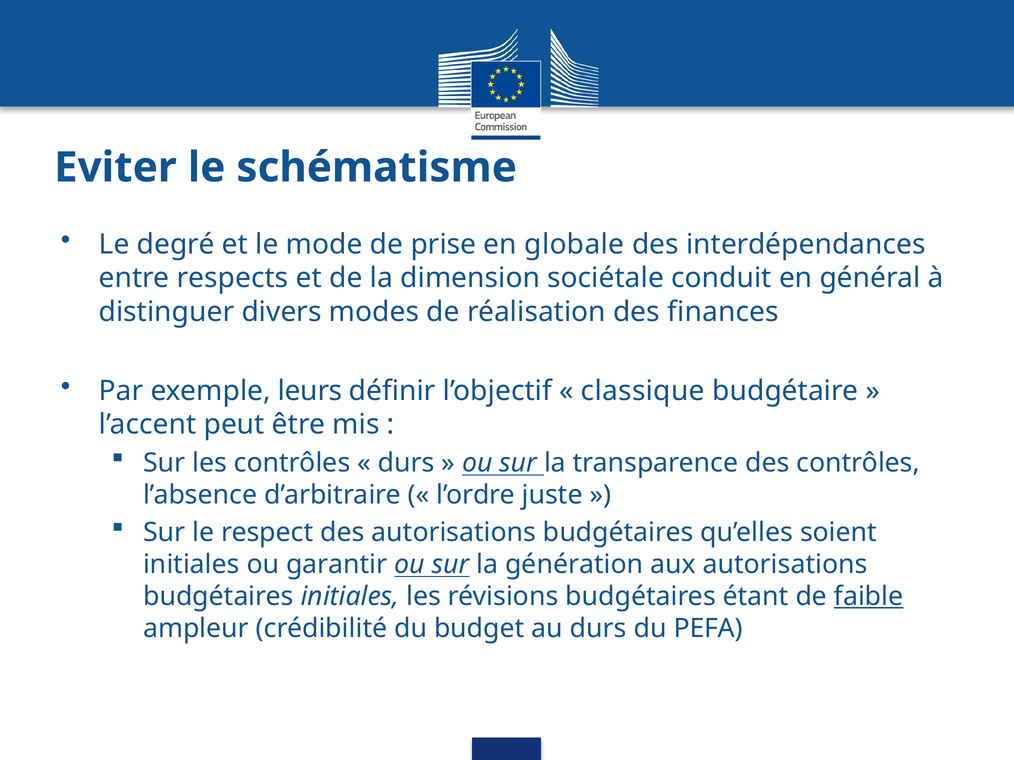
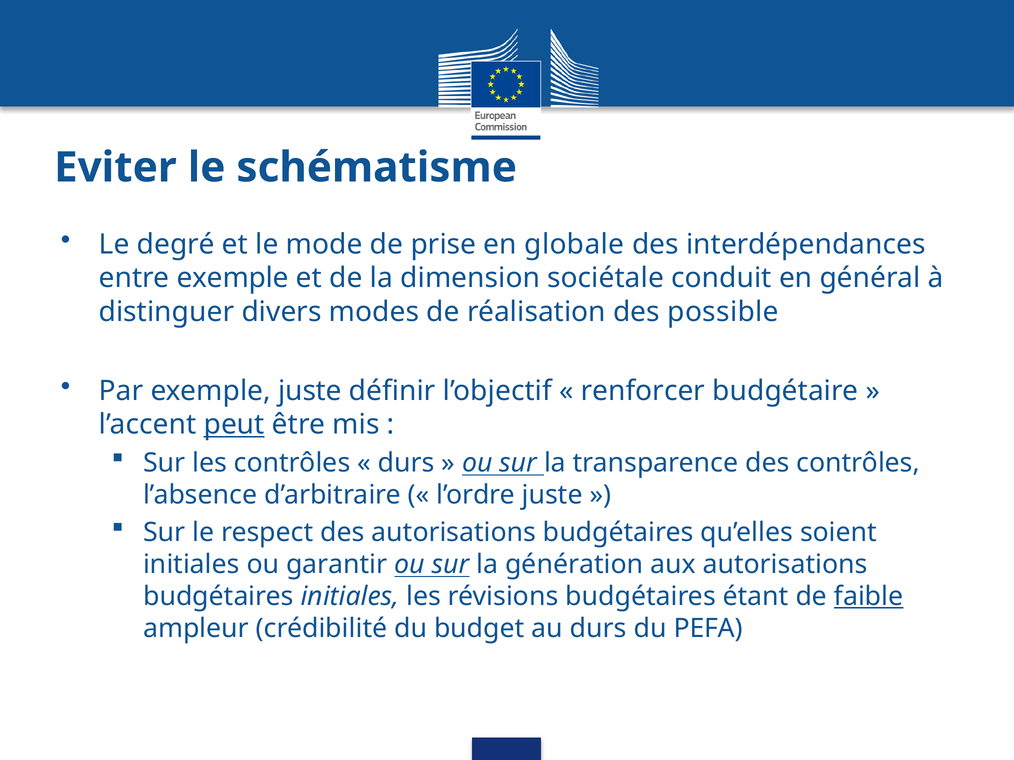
entre respects: respects -> exemple (233, 278)
finances: finances -> possible (723, 312)
exemple leurs: leurs -> juste (310, 391)
classique: classique -> renforcer (643, 391)
peut underline: none -> present (234, 425)
